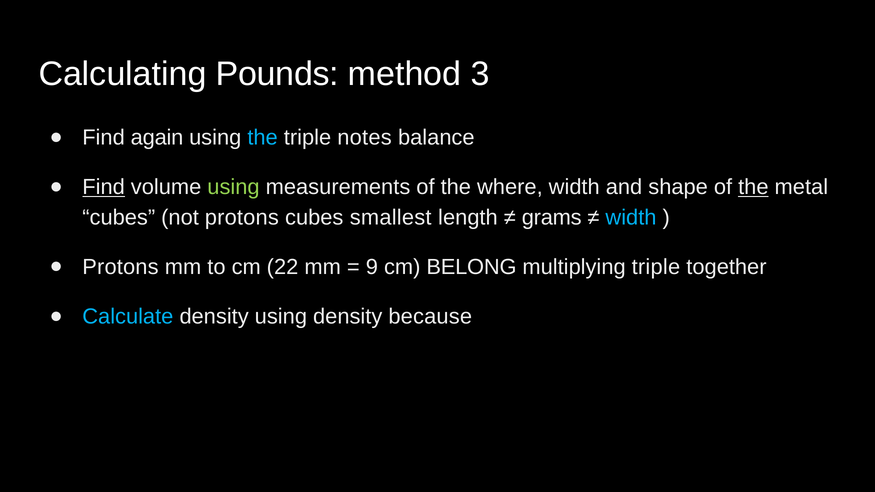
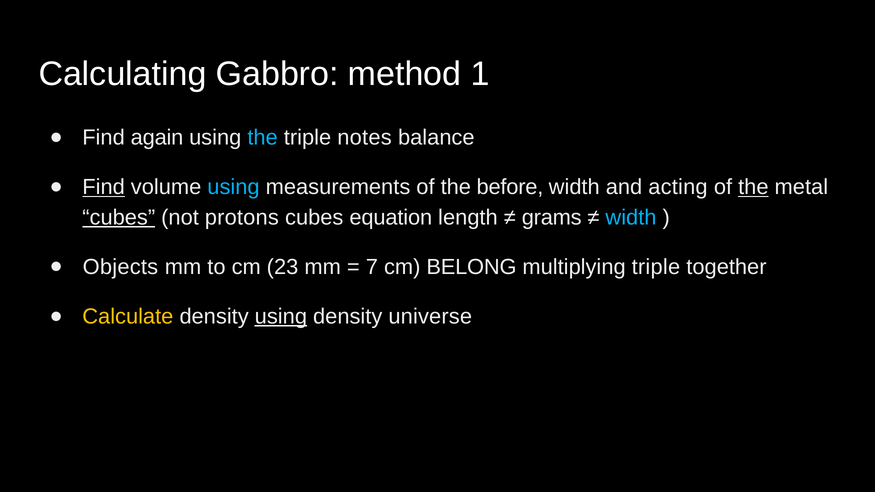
Pounds: Pounds -> Gabbro (277, 74)
3: 3 -> 1 (480, 74)
using colour: light green -> light blue (233, 187)
where: where -> before (510, 187)
shape: shape -> acting (678, 187)
cubes underline: none -> present (119, 217)
smallest: smallest -> equation (391, 217)
Protons: Protons -> Objects (120, 267)
22: 22 -> 23 (283, 267)
9: 9 -> 7 (372, 267)
Calculate colour: light blue -> yellow (128, 317)
using underline: none -> present (281, 317)
because: because -> universe (430, 317)
